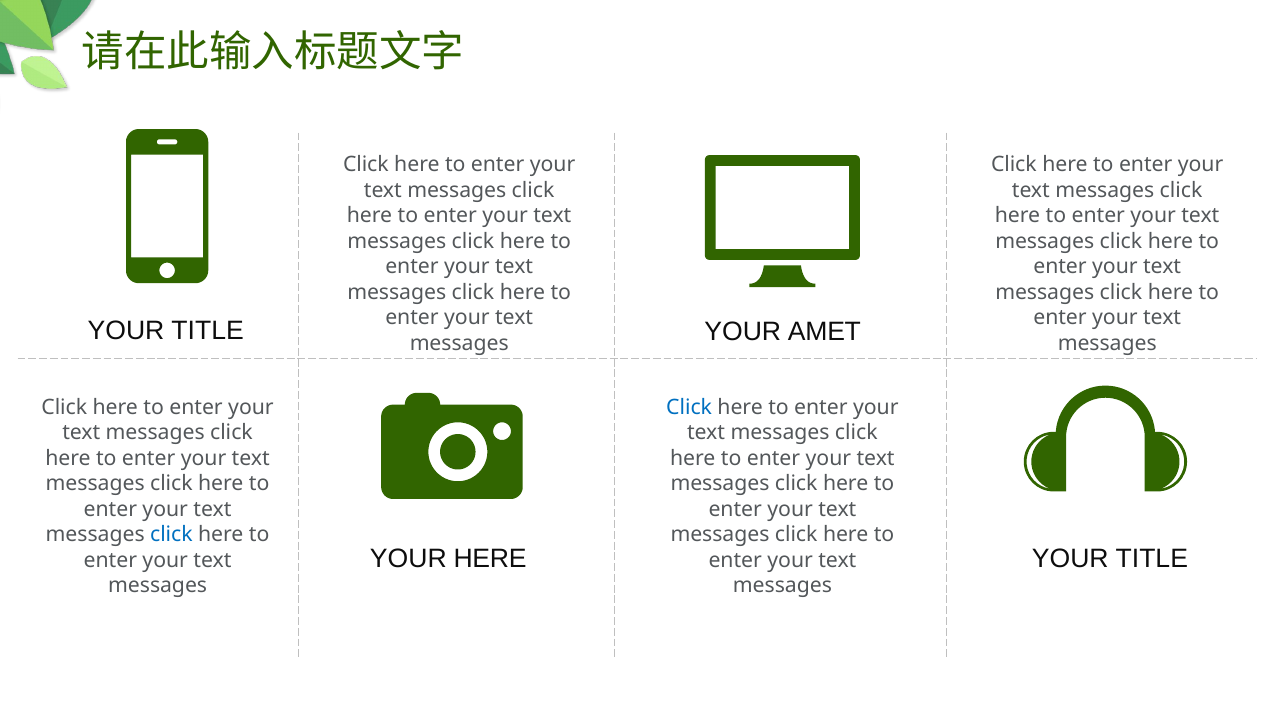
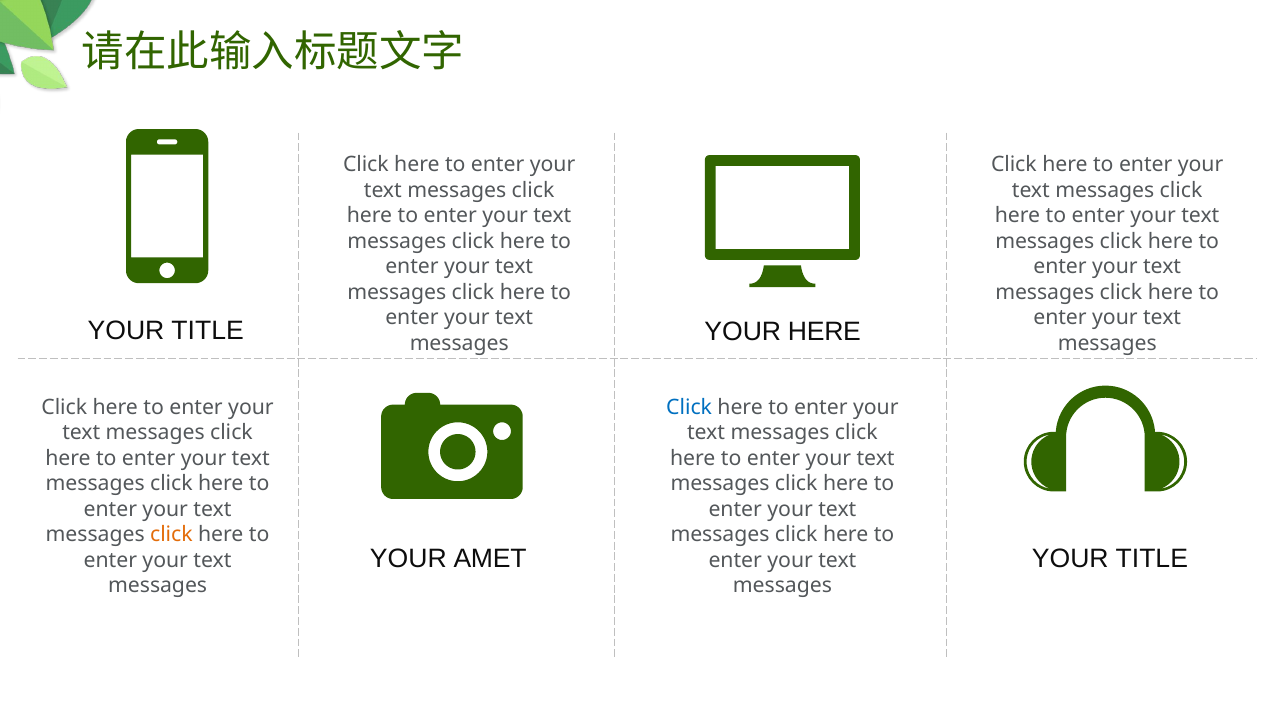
YOUR AMET: AMET -> HERE (824, 332)
click colour: blue -> orange (171, 535)
YOUR HERE: HERE -> AMET (490, 559)
